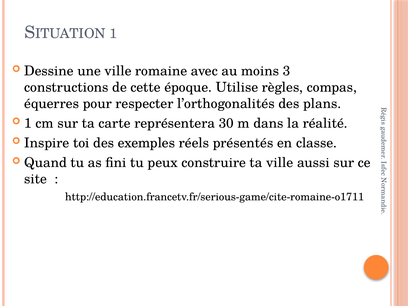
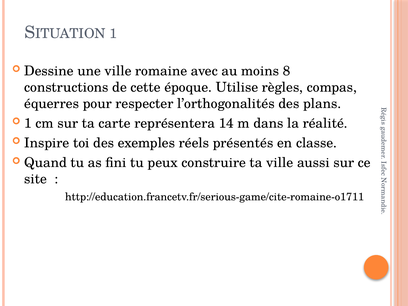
3: 3 -> 8 (287, 71)
30: 30 -> 14 (226, 123)
